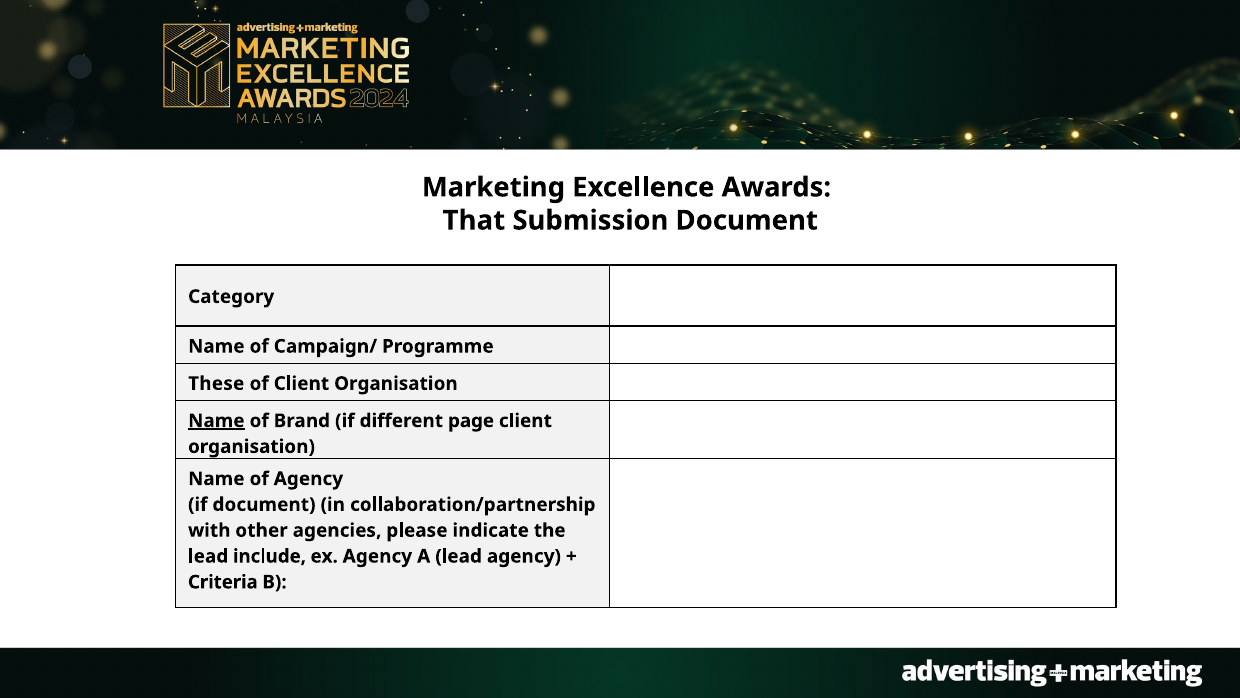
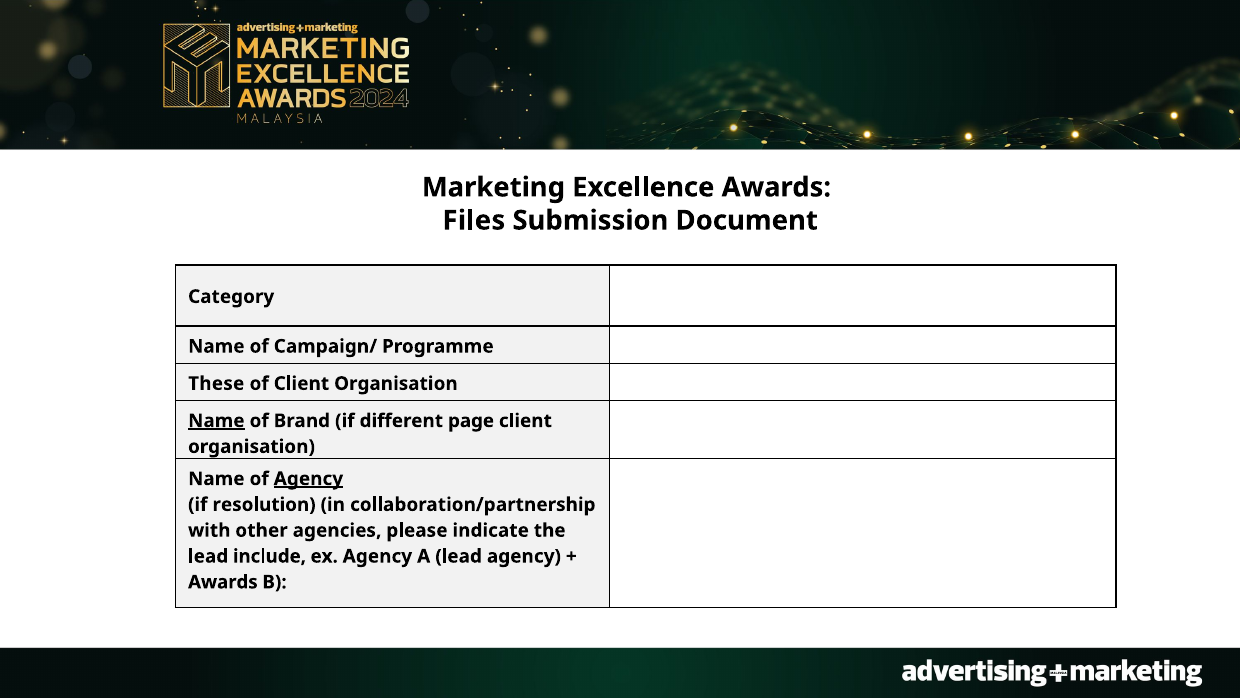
That: That -> Files (474, 220)
Agency underline: none -> present (308, 478)
if document: document -> resolution (264, 504)
Criteria: Criteria -> Awards (223, 582)
